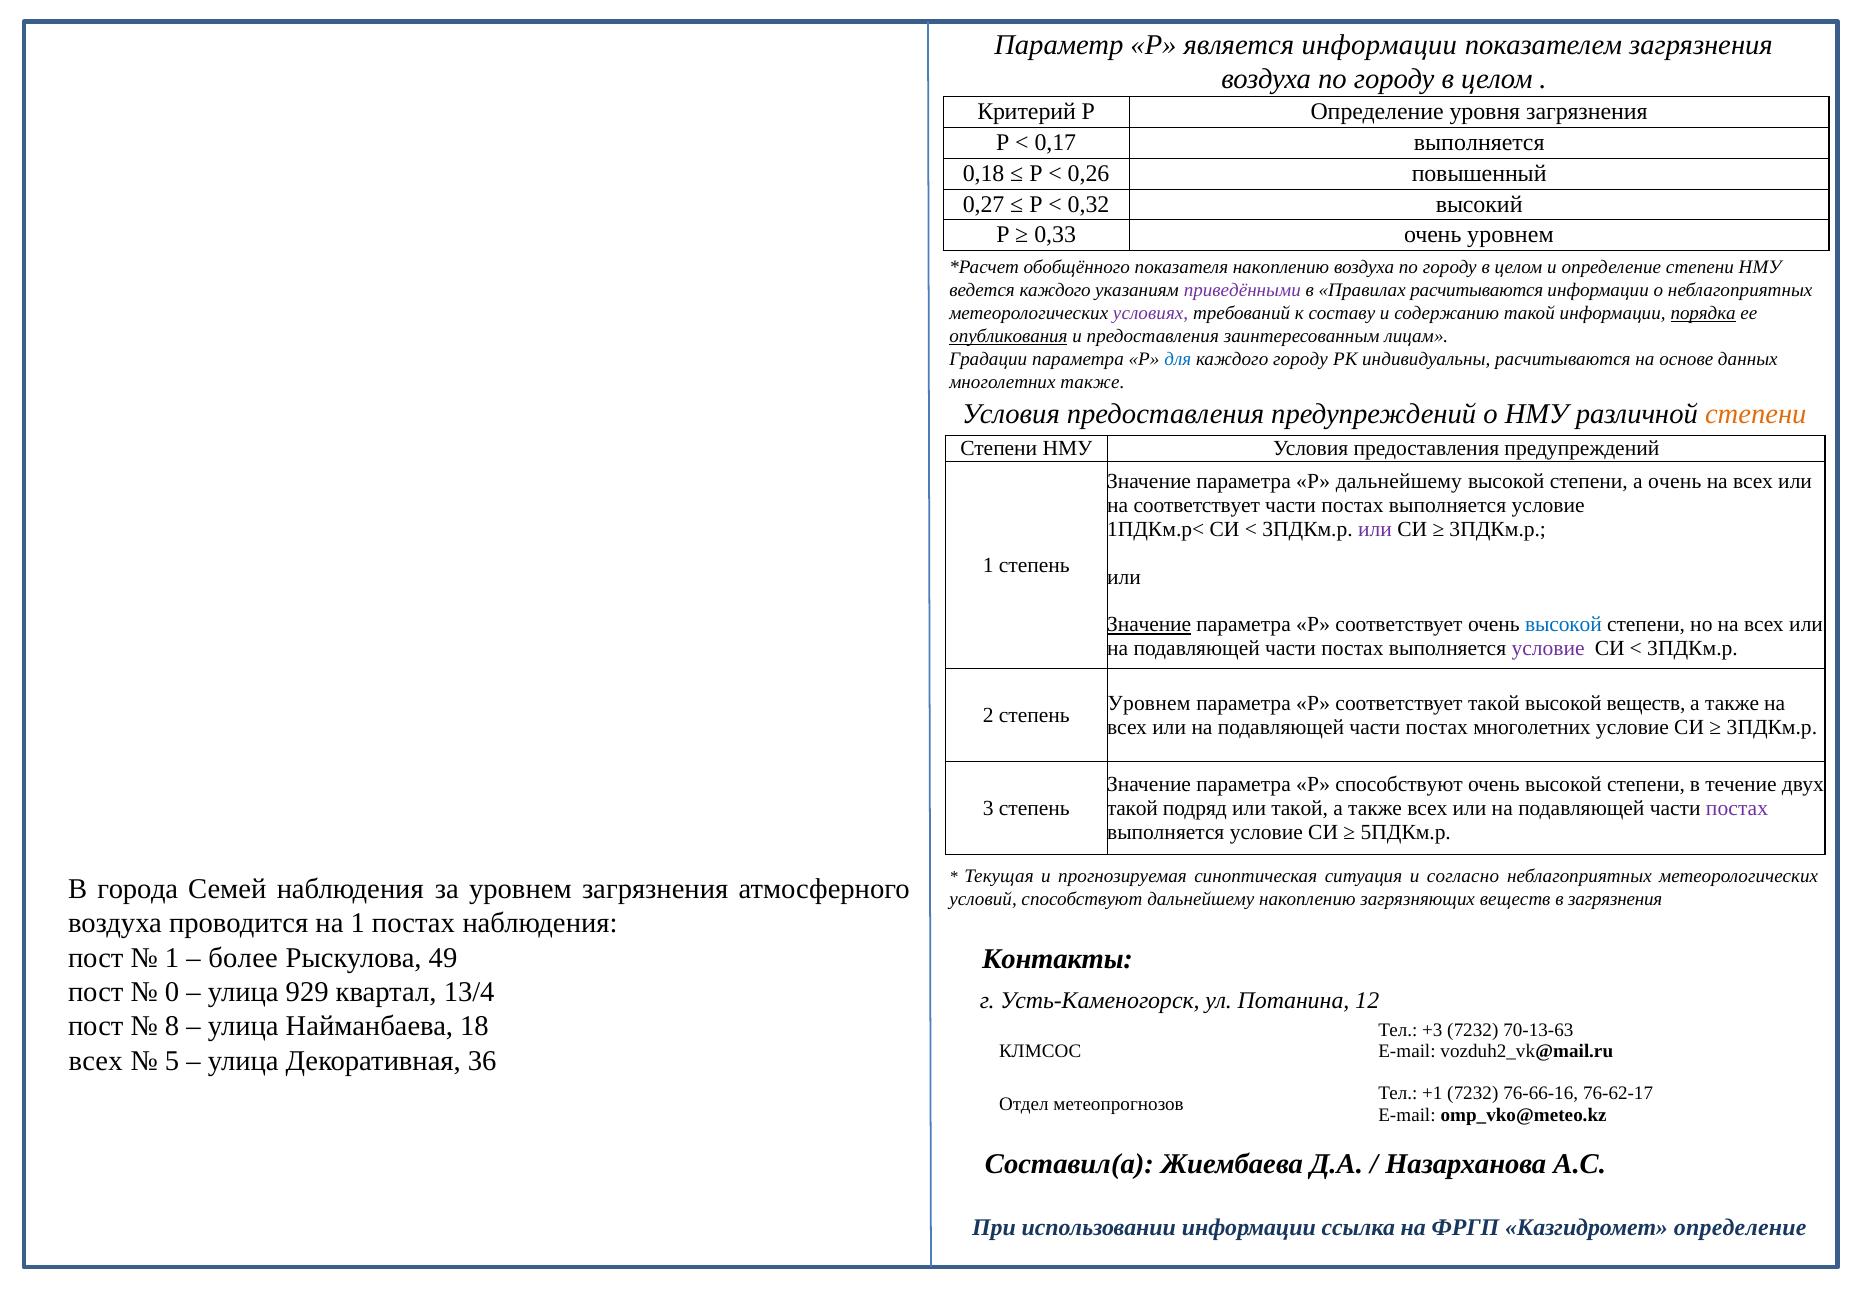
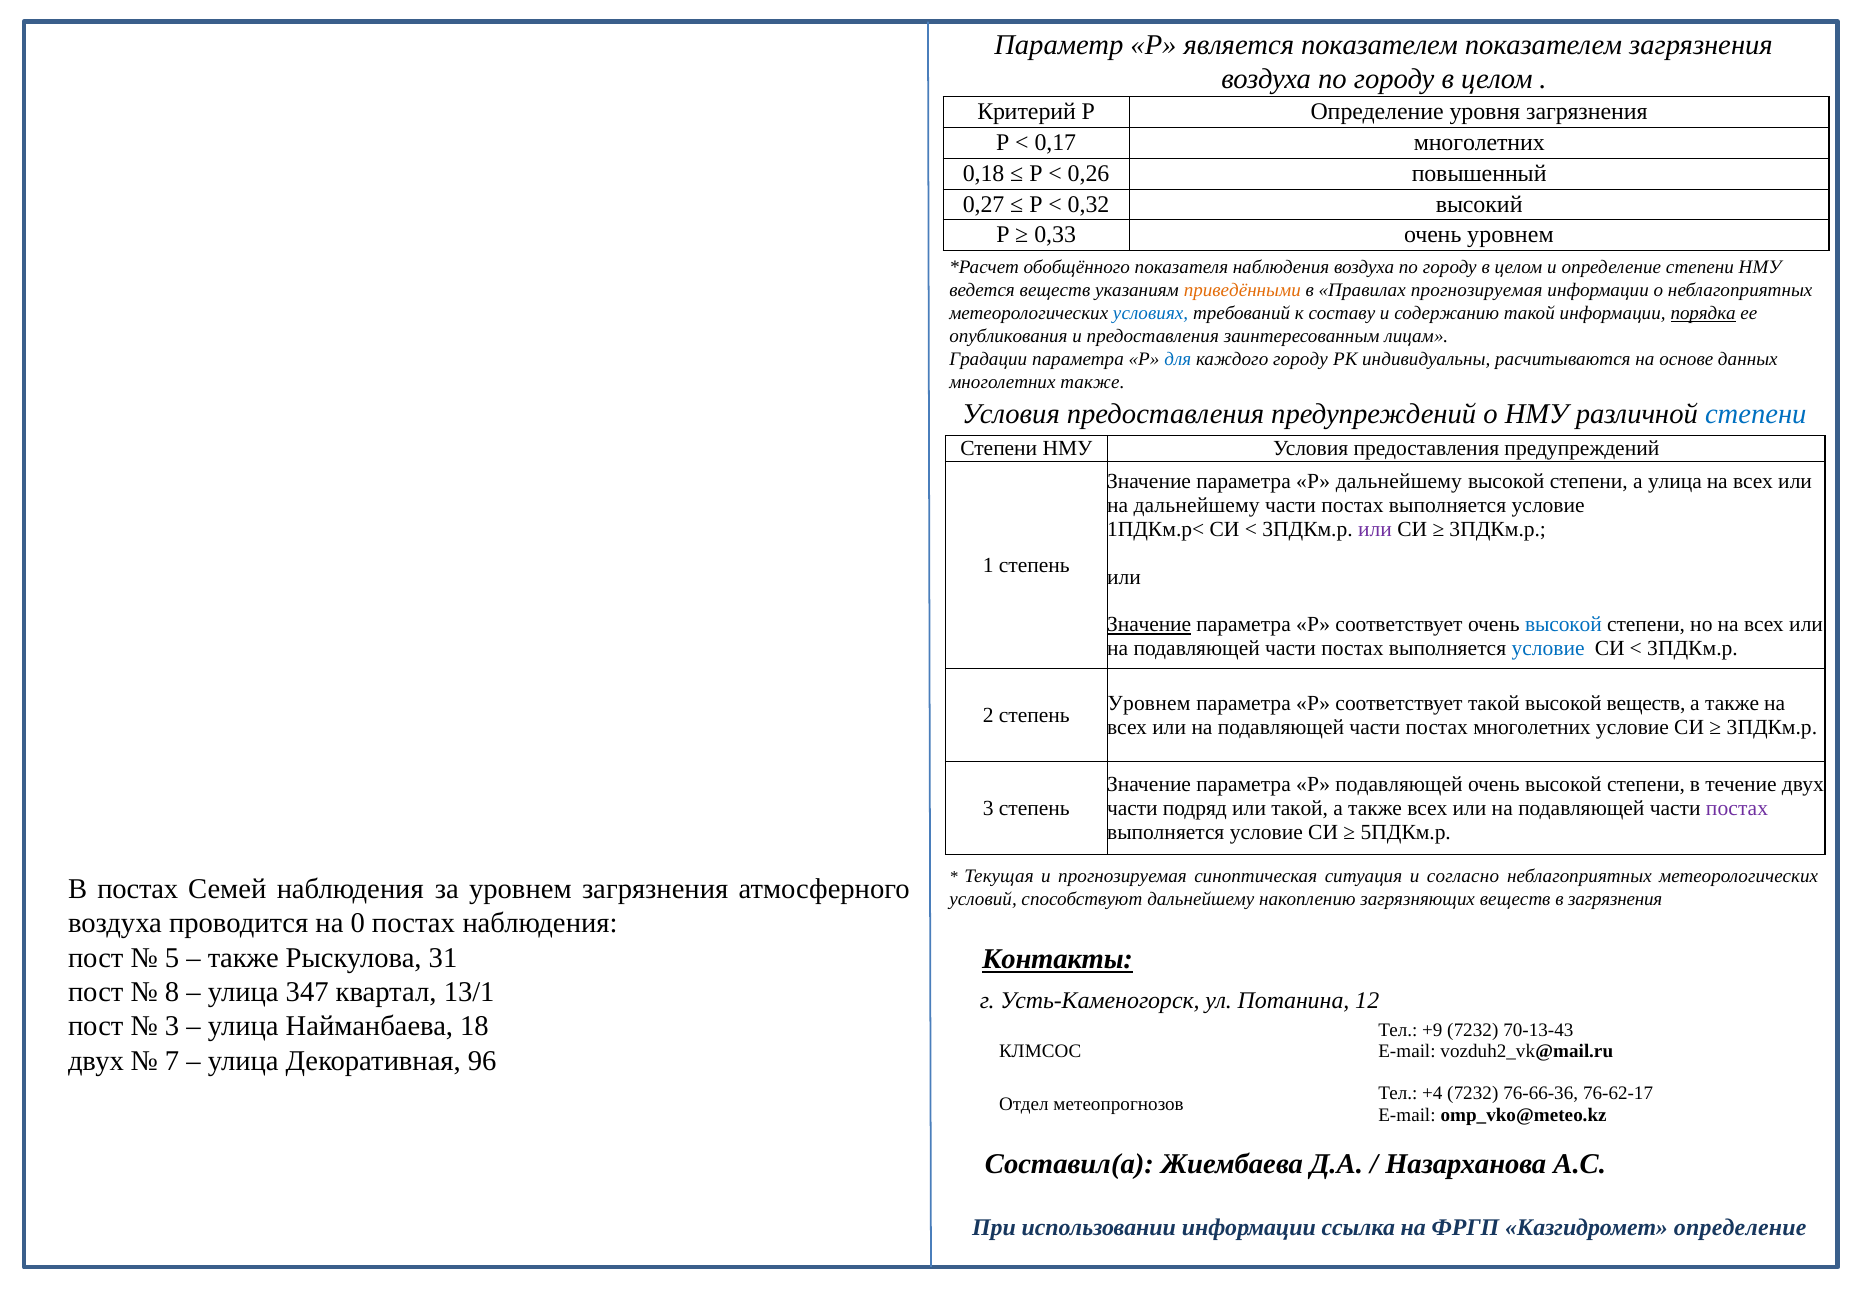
является информации: информации -> показателем (1380, 45)
0,17 выполняется: выполняется -> многолетних (1479, 143)
показателя накоплению: накоплению -> наблюдения (1281, 267)
ведется каждого: каждого -> веществ (1055, 290)
приведёнными colour: purple -> orange (1242, 290)
Правилах расчитываются: расчитываются -> прогнозируемая (1477, 290)
условиях colour: purple -> blue (1151, 313)
опубликования underline: present -> none (1008, 336)
степени colour: orange -> blue (1756, 414)
а очень: очень -> улица (1675, 482)
на соответствует: соответствует -> дальнейшему (1197, 506)
условие colour: purple -> blue (1548, 649)
Р способствуют: способствуют -> подавляющей (1399, 784)
такой: такой -> части (1132, 808)
В города: города -> постах (138, 889)
на 1: 1 -> 0 (358, 923)
1: 1 -> 5 (172, 958)
более: более -> также (243, 958)
49: 49 -> 31 (443, 958)
Контакты underline: none -> present (1058, 960)
0: 0 -> 8 (172, 992)
929: 929 -> 347 (307, 992)
13/4: 13/4 -> 13/1 (469, 992)
8: 8 -> 3 (172, 1026)
+3: +3 -> +9 (1432, 1031)
70-13-63: 70-13-63 -> 70-13-43 (1538, 1031)
всех: всех -> двух (96, 1061)
5: 5 -> 7 (172, 1061)
36: 36 -> 96 (482, 1061)
+1: +1 -> +4 (1432, 1094)
76-66-16: 76-66-16 -> 76-66-36 (1541, 1094)
